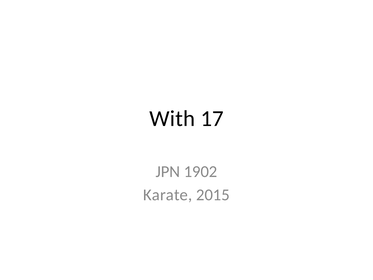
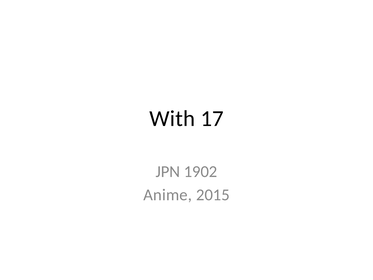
Karate: Karate -> Anime (168, 195)
